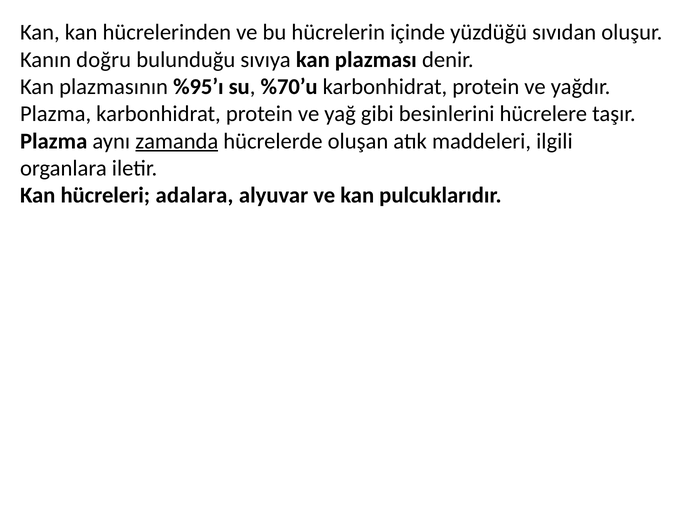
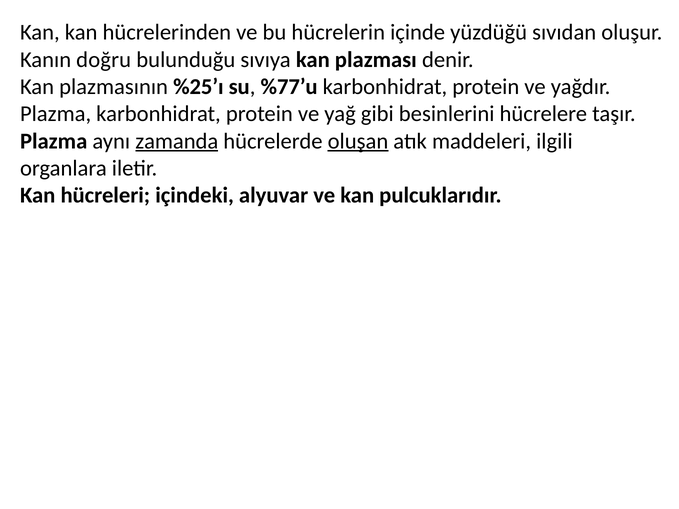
%95’ı: %95’ı -> %25’ı (198, 87)
%70’u: %70’u -> %77’u (289, 87)
oluşan underline: none -> present (358, 141)
adalara: adalara -> içindeki (195, 195)
